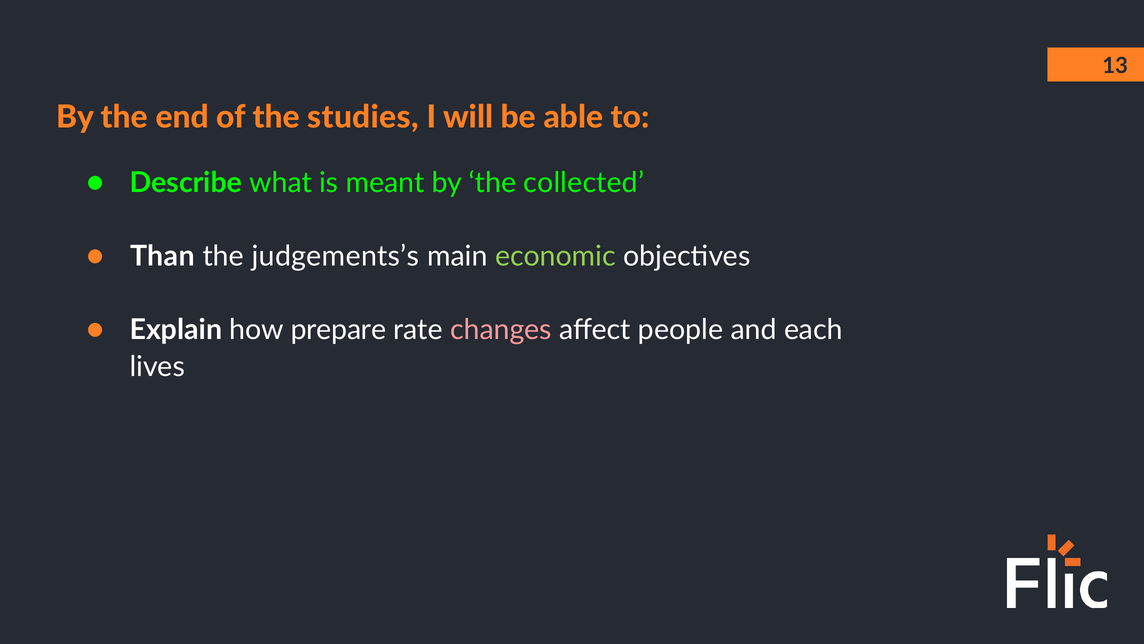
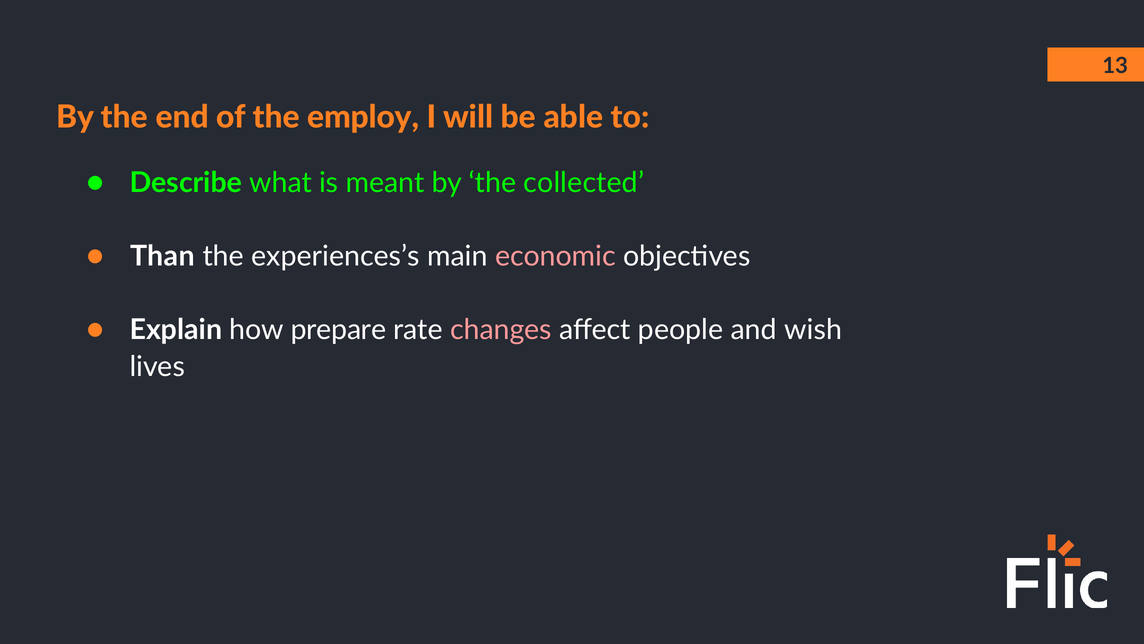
studies: studies -> employ (363, 117)
judgements’s: judgements’s -> experiences’s (336, 256)
economic colour: light green -> pink (556, 256)
each: each -> wish (813, 330)
